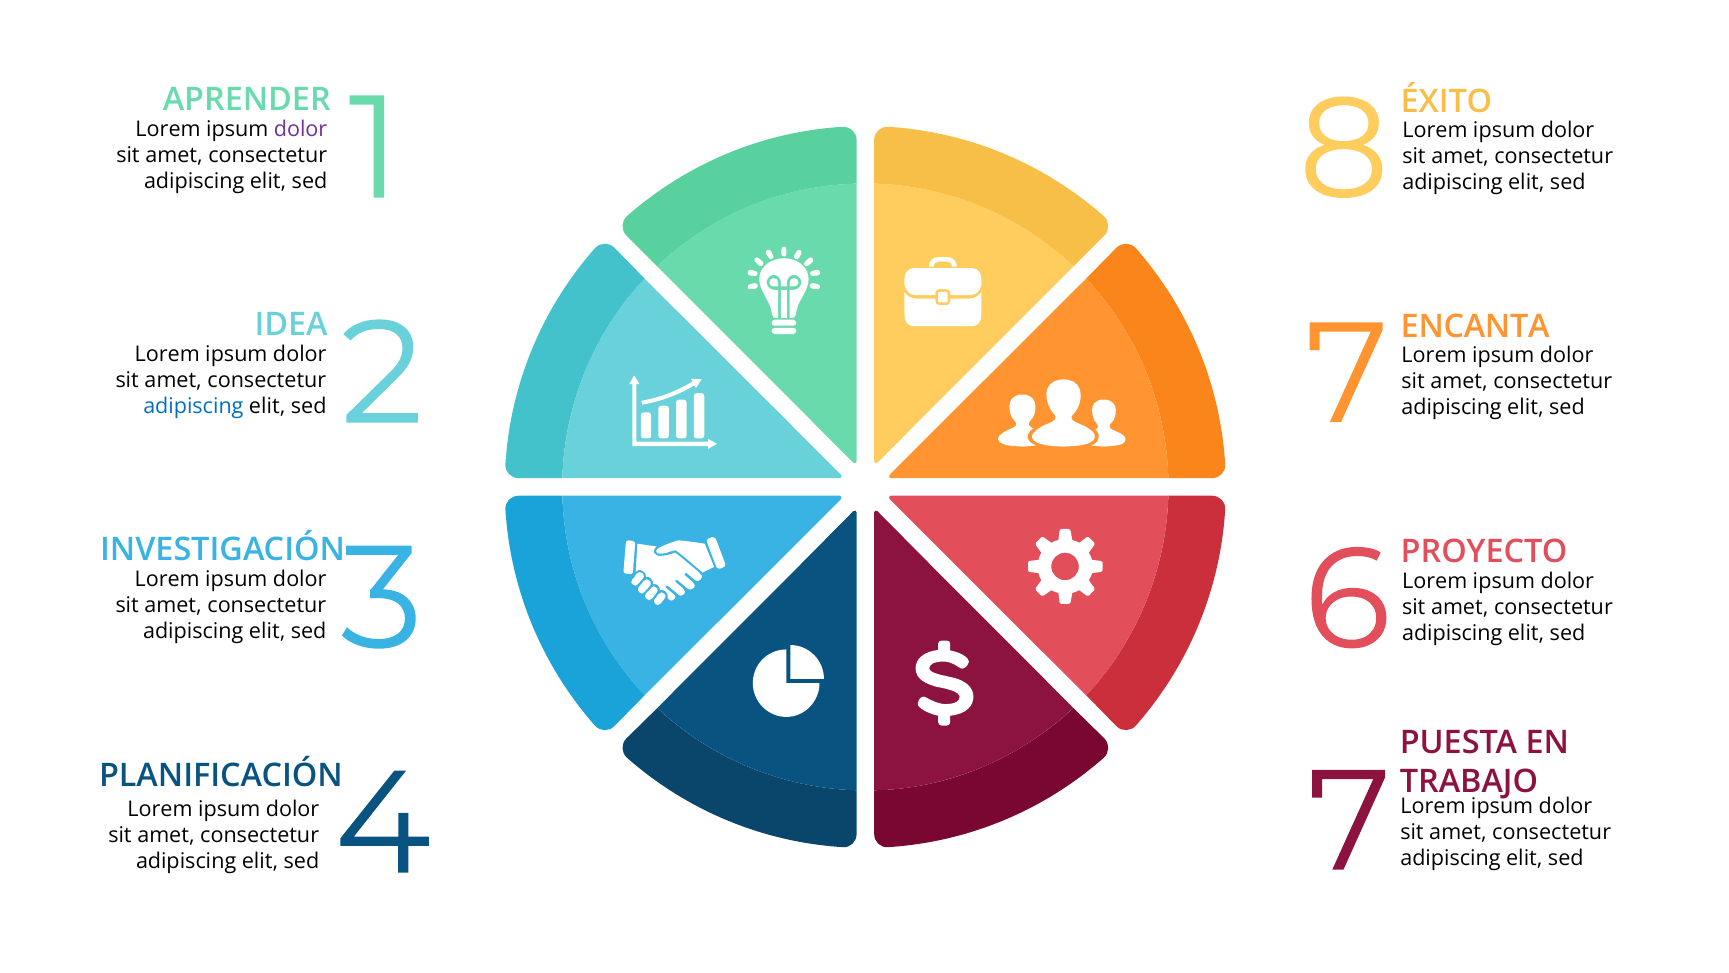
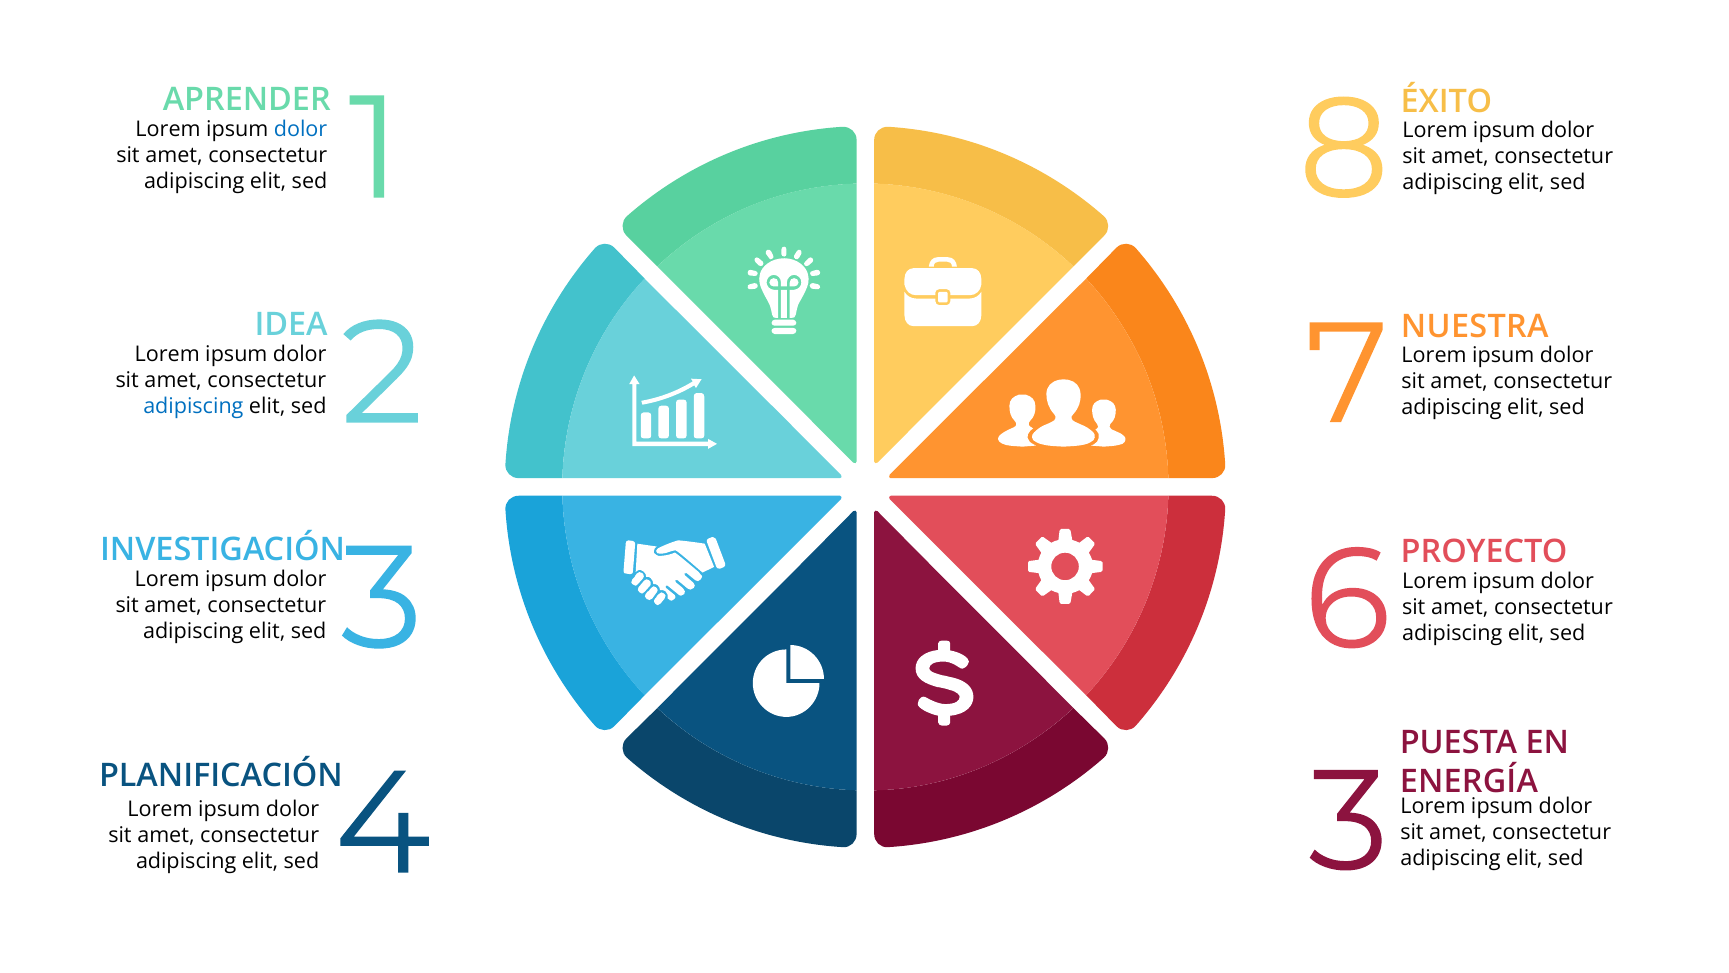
dolor colour: purple -> blue (301, 130)
ENCANTA: ENCANTA -> NUESTRA (1475, 327)
TRABAJO: TRABAJO -> ENERGÍA (1469, 781)
4 7: 7 -> 3 (1349, 822)
